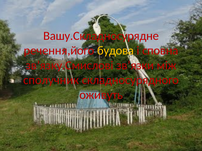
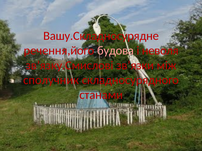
будова colour: yellow -> pink (115, 51)
сповна: сповна -> неволя (160, 51)
оживуть: оживуть -> станами (101, 95)
